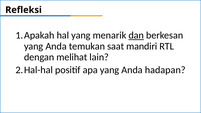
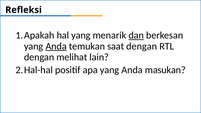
Anda underline: none -> present (56, 46)
saat mandiri: mandiri -> dengan (142, 46)
hadapan: hadapan -> masukan (165, 70)
